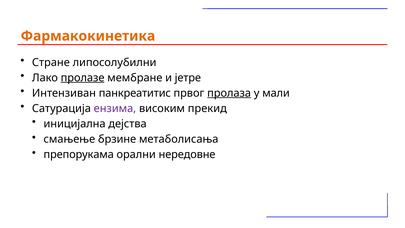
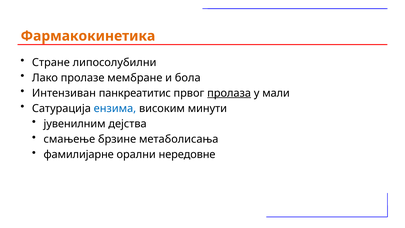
пролазе underline: present -> none (83, 78)
јетре: јетре -> бола (188, 78)
ензима colour: purple -> blue (115, 108)
прекид: прекид -> минути (207, 108)
иницијална: иницијална -> јувенилним (75, 124)
препорукама: препорукама -> фамилијарне (79, 154)
